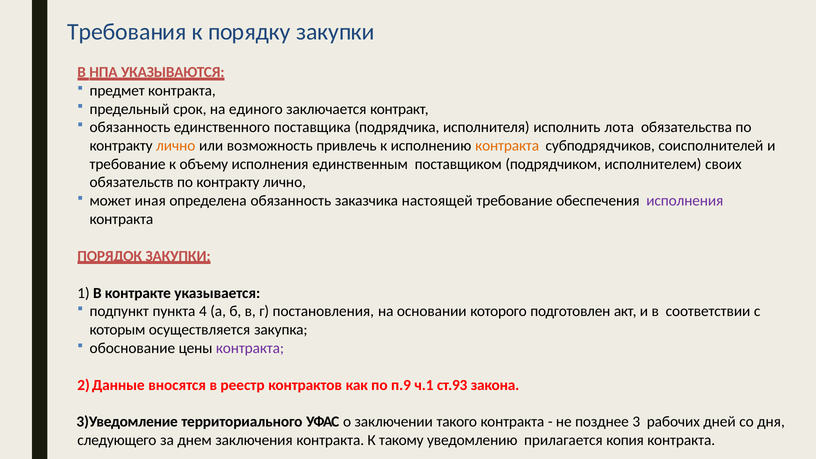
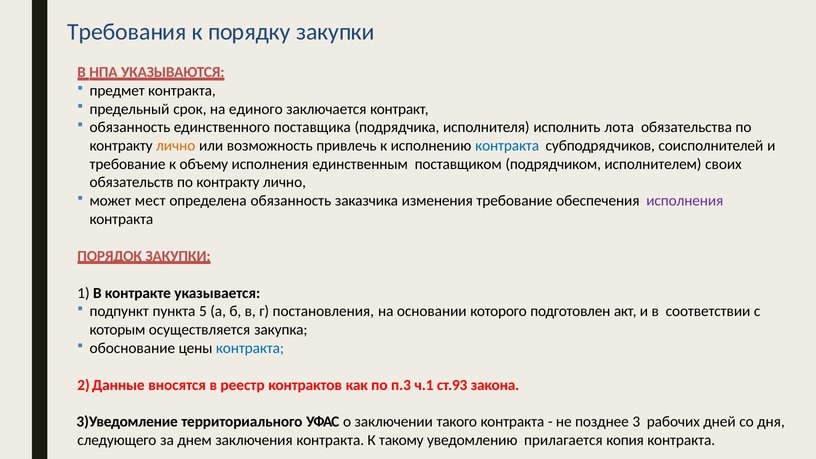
контракта colour: orange -> blue (507, 146)
иная: иная -> мест (150, 201)
настоящей: настоящей -> изменения (437, 201)
4: 4 -> 5 (203, 311)
контракта colour: purple -> blue (250, 348)
п.9: п.9 -> п.3 (401, 385)
